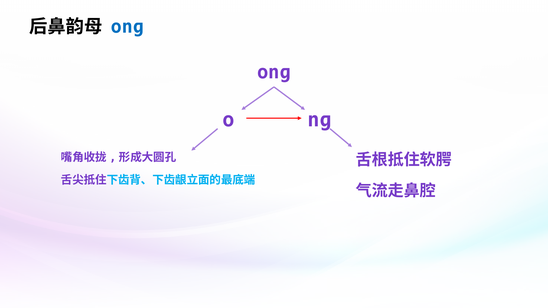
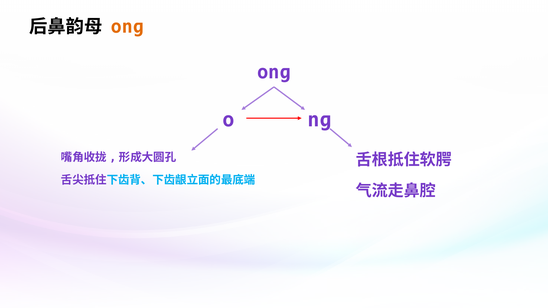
onɡ colour: blue -> orange (127, 27)
